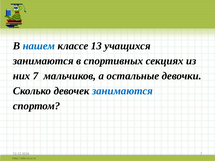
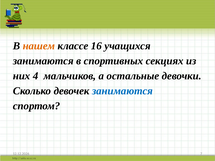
нашем colour: blue -> orange (39, 46)
13: 13 -> 16 (96, 46)
них 7: 7 -> 4 (36, 76)
